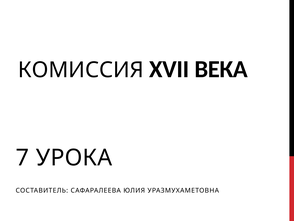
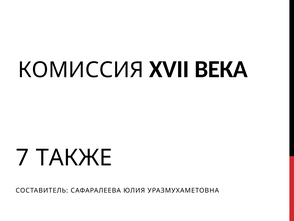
УРОКА: УРОКА -> ТАКЖЕ (74, 157)
